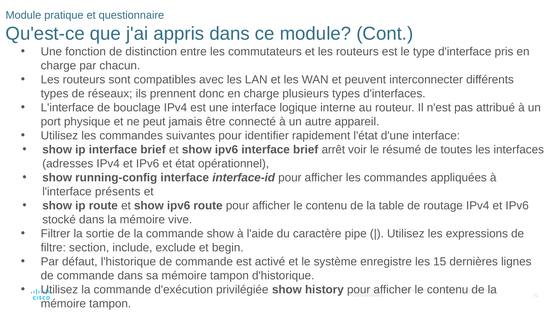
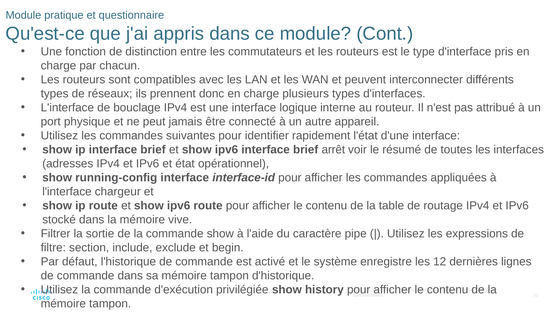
présents: présents -> chargeur (118, 191)
15: 15 -> 12 (440, 261)
